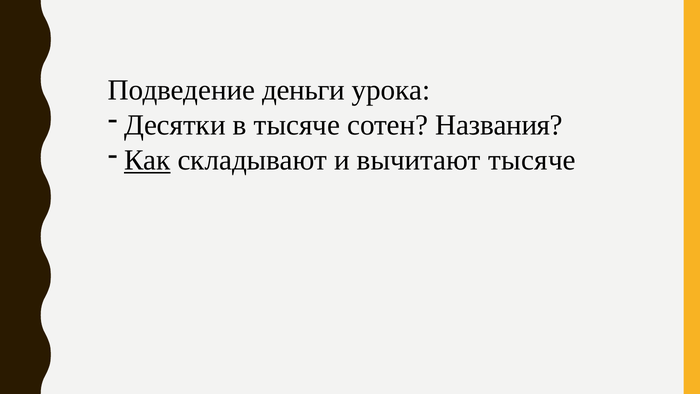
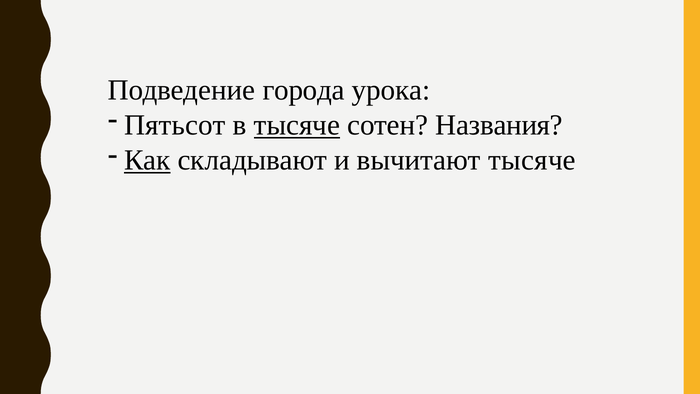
деньги: деньги -> города (304, 90)
Десятки: Десятки -> Пятьсот (175, 125)
тысяче underline: none -> present (297, 125)
